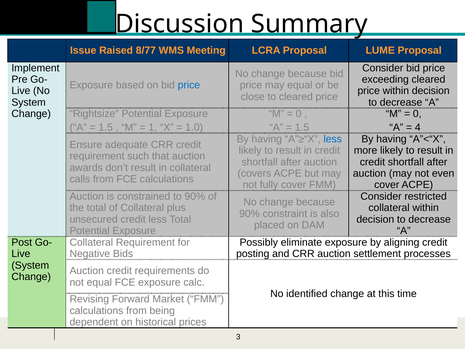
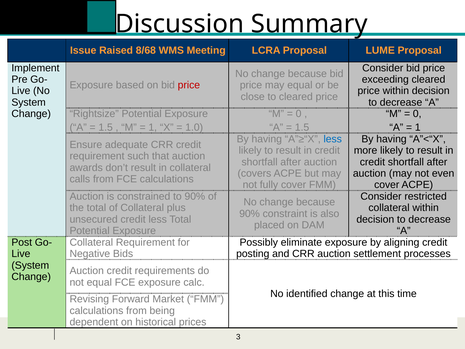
8/77: 8/77 -> 8/68 (146, 51)
price colour: blue -> red (189, 85)
4: 4 -> 1 (418, 127)
